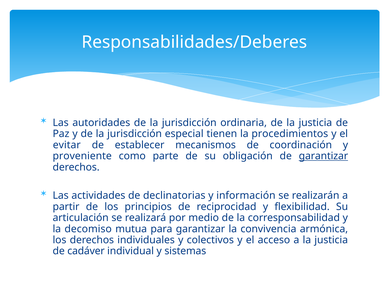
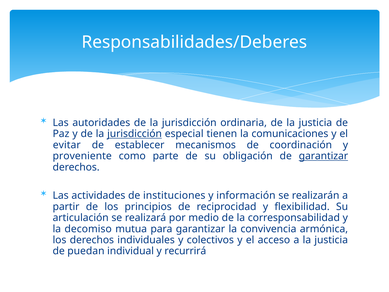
jurisdicción underline: none -> present (135, 134)
procedimientos: procedimientos -> comunicaciones (290, 134)
declinatorias: declinatorias -> instituciones (174, 195)
cadáver: cadáver -> puedan (86, 251)
sistemas: sistemas -> recurrirá (185, 251)
